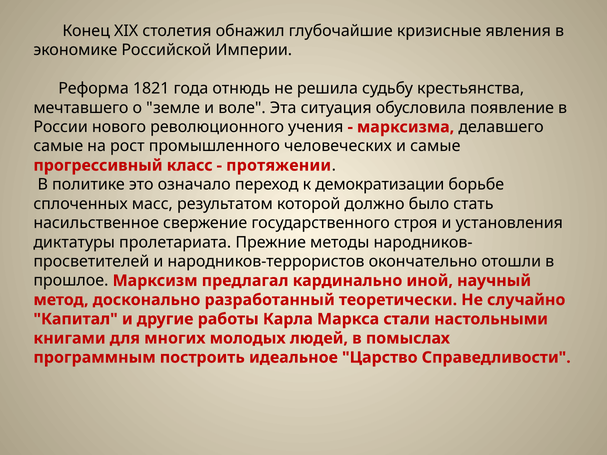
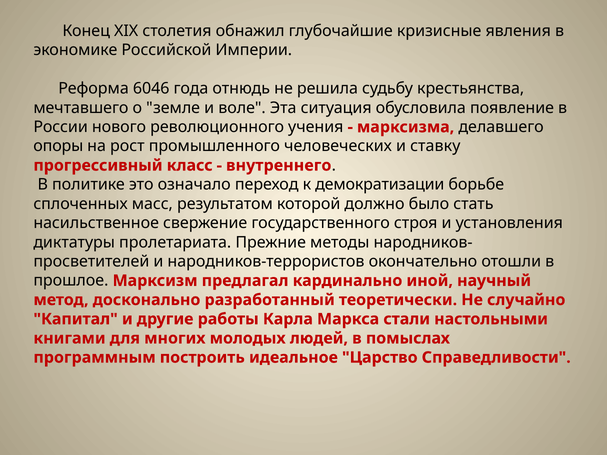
1821: 1821 -> 6046 (151, 89)
самые: самые -> опоры (58, 146)
и самые: самые -> ставку (435, 146)
протяжении: протяжении -> внутреннего (279, 166)
